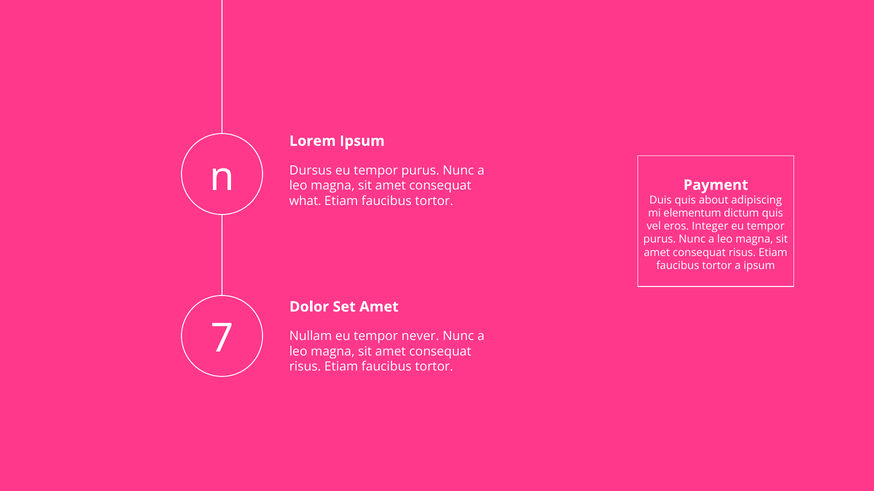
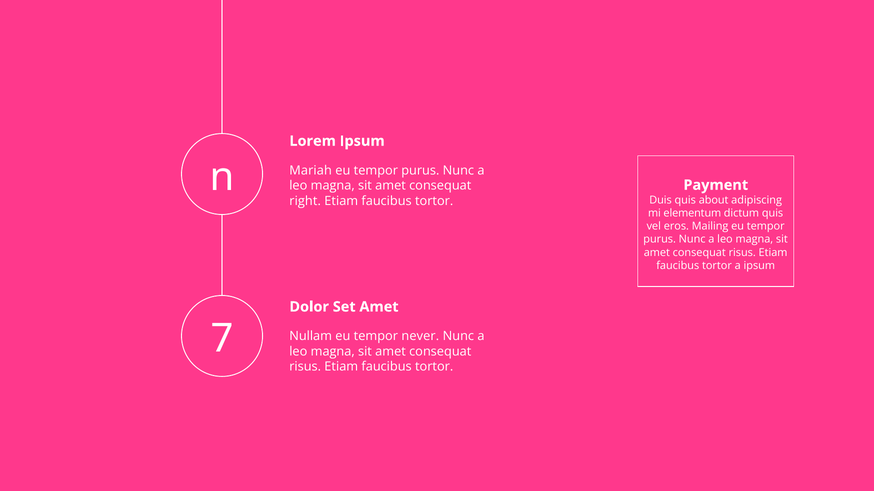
Dursus: Dursus -> Mariah (311, 171)
what: what -> right (305, 201)
Integer: Integer -> Mailing (710, 227)
